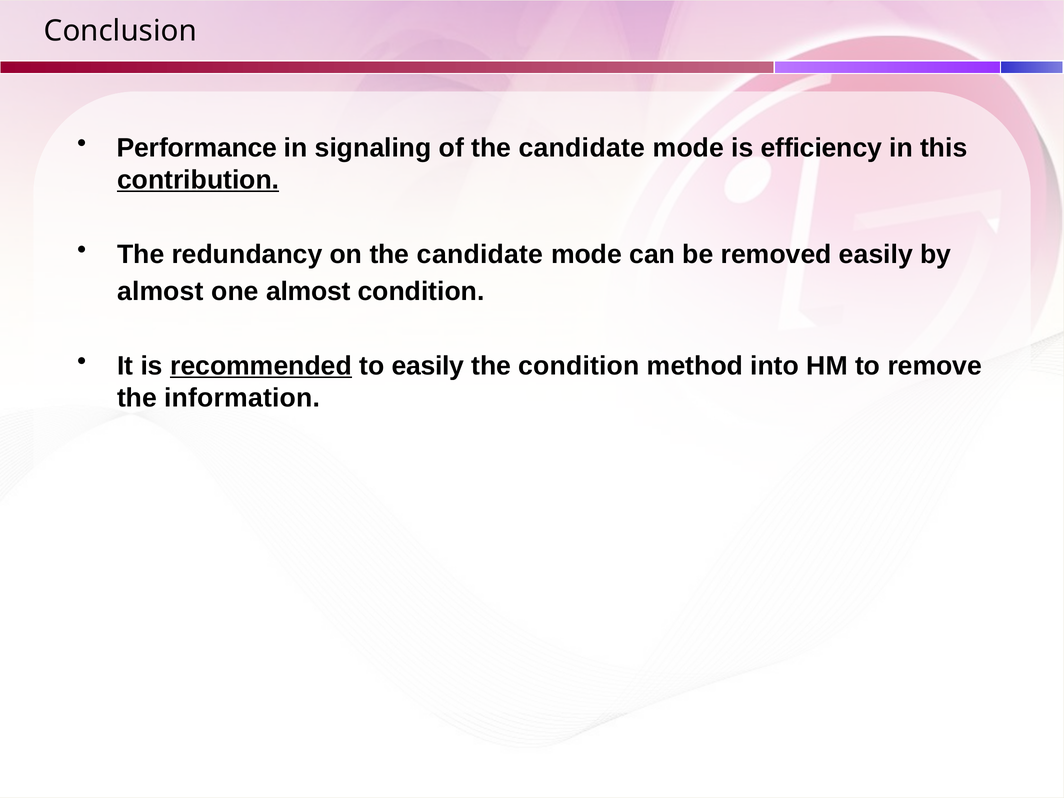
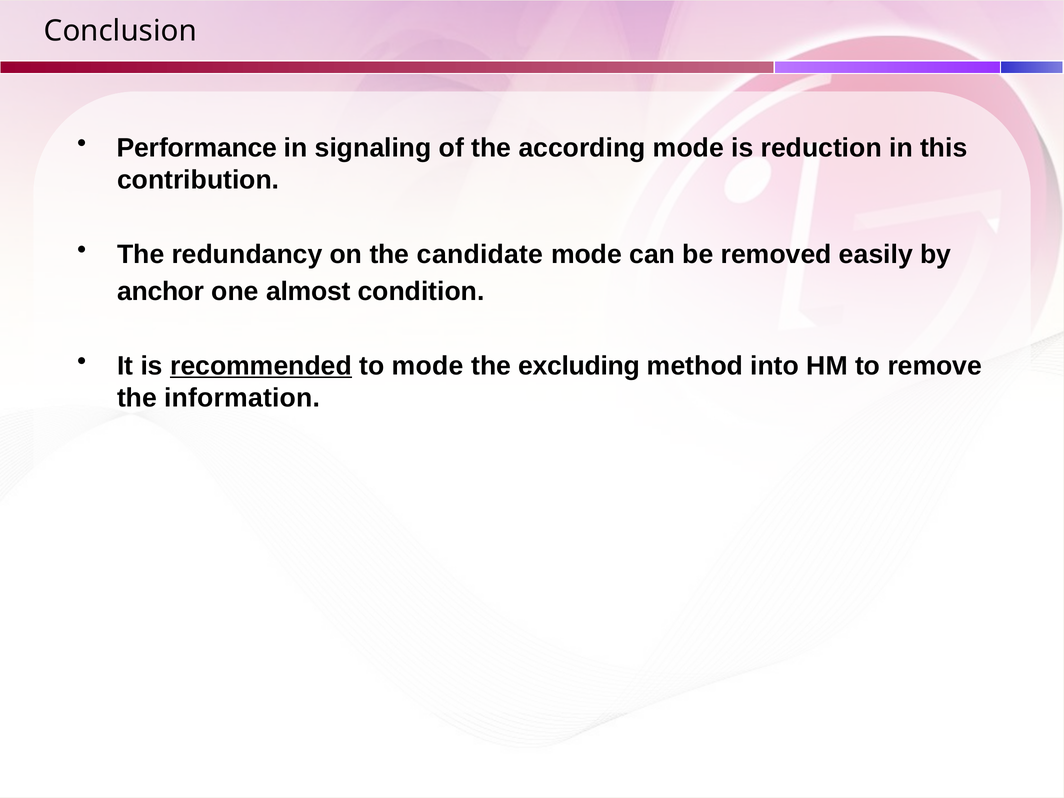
of the candidate: candidate -> according (582, 148)
efficiency: efficiency -> reduction (821, 148)
contribution underline: present -> none (198, 180)
almost: almost -> anchor (161, 291)
to easily: easily -> mode (428, 366)
the condition: condition -> excluding (579, 366)
